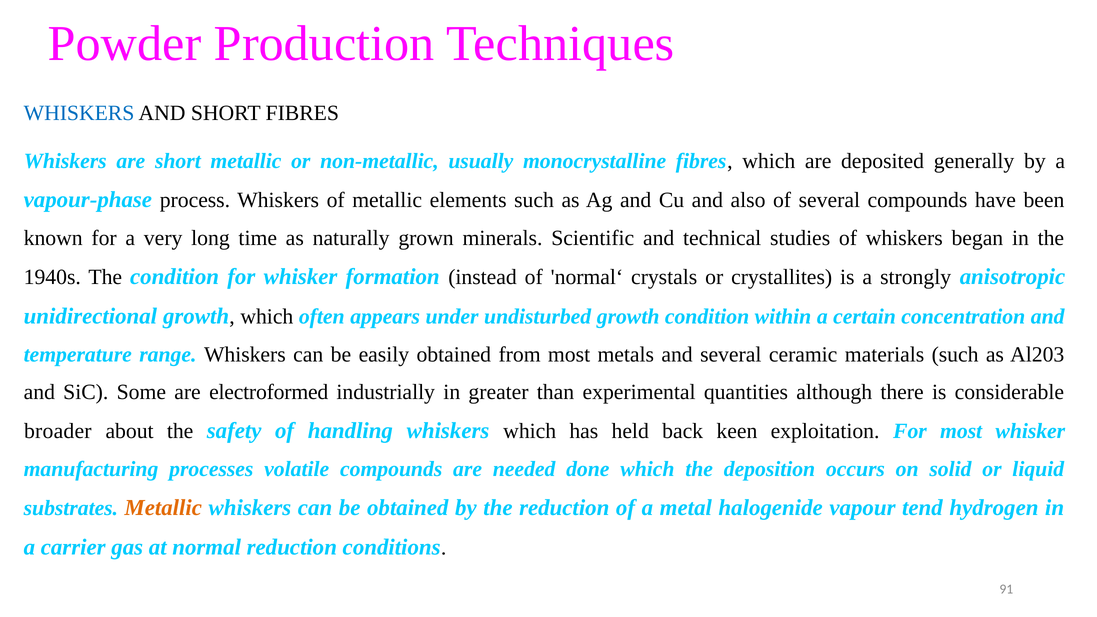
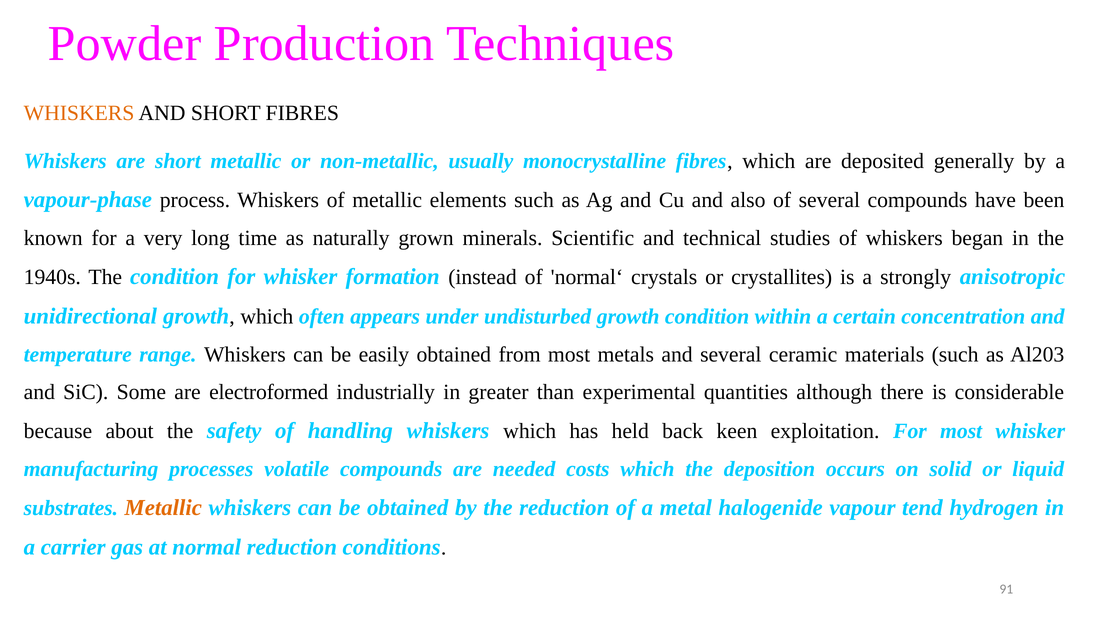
WHISKERS colour: blue -> orange (79, 113)
broader: broader -> because (58, 431)
done: done -> costs (588, 469)
